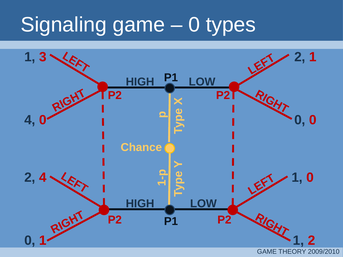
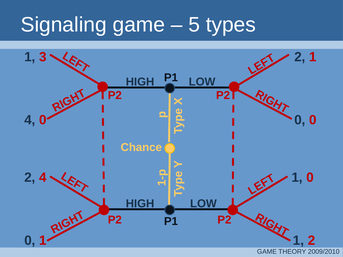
0: 0 -> 5 (194, 25)
